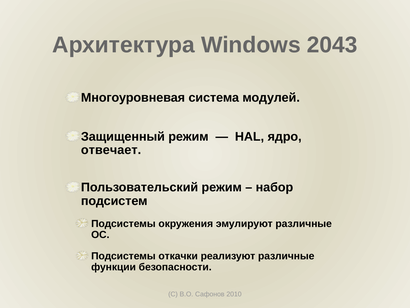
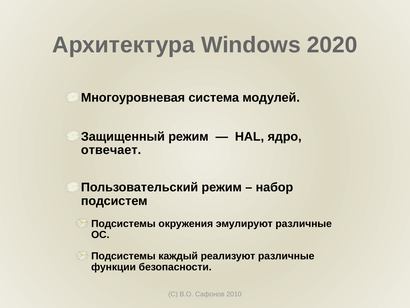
2043: 2043 -> 2020 (332, 45)
откачки: откачки -> каждый (178, 256)
